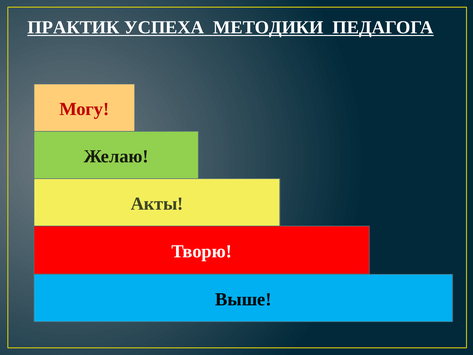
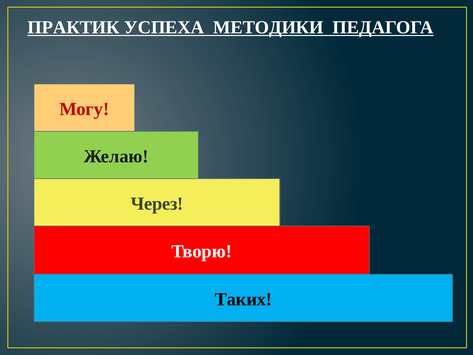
Акты: Акты -> Через (157, 204)
Выше: Выше -> Таких (243, 299)
